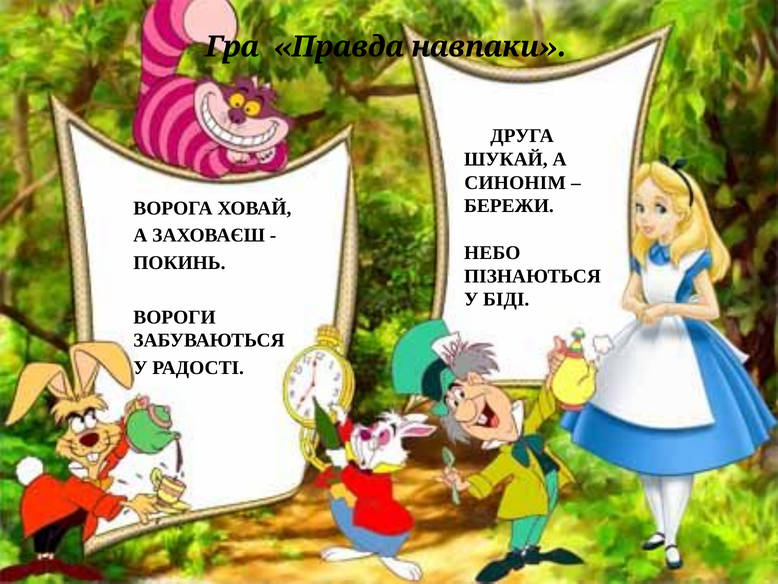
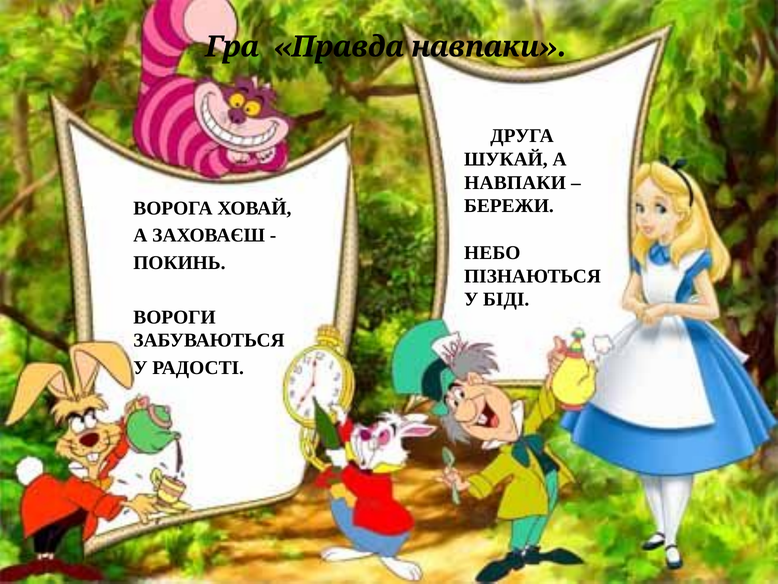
СИНОНІМ: СИНОНІМ -> НАВПАКИ (515, 183)
